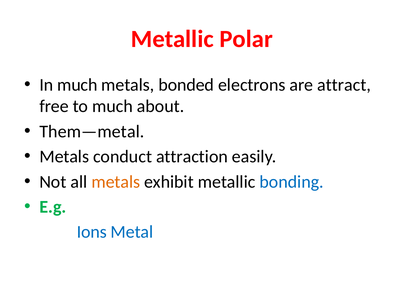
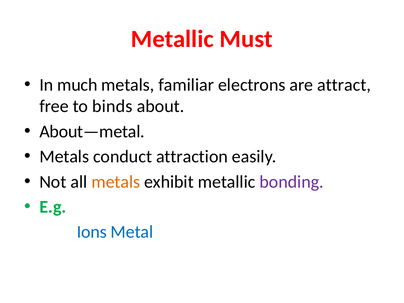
Polar: Polar -> Must (246, 39)
bonded: bonded -> familiar (186, 85)
to much: much -> binds (112, 106)
Them—metal: Them—metal -> About—metal (92, 131)
bonding colour: blue -> purple (292, 182)
